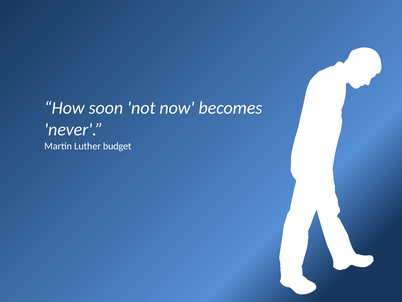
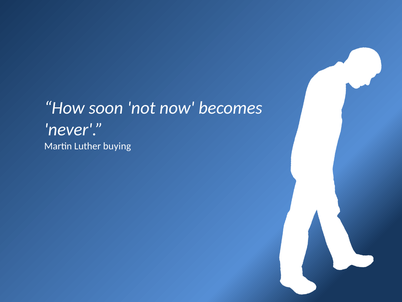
budget: budget -> buying (117, 146)
